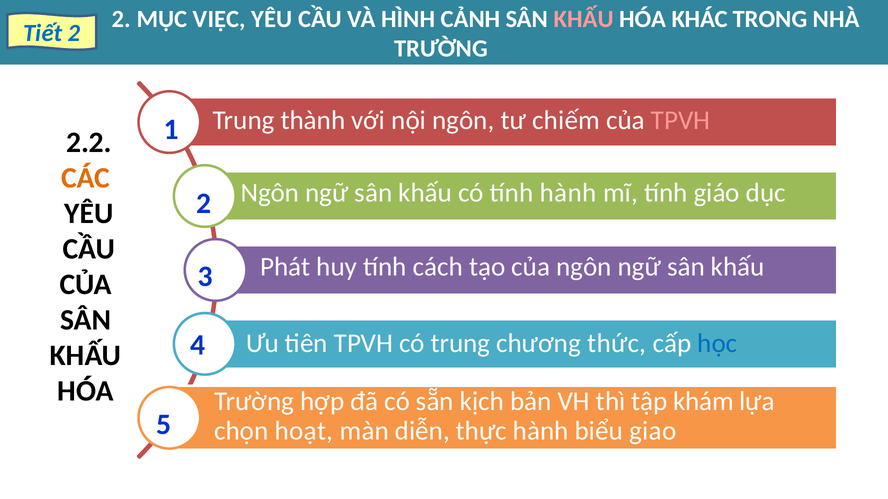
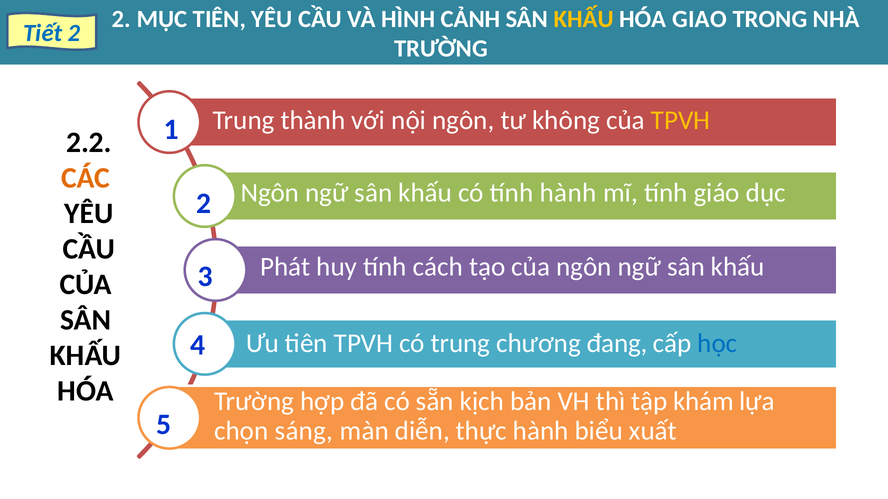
MỤC VIỆC: VIỆC -> TIÊN (219, 19)
KHẤU colour: pink -> yellow (584, 19)
KHÁC: KHÁC -> GIAO (699, 19)
chiếm: chiếm -> không (566, 121)
TPVH colour: pink -> yellow (681, 121)
thức: thức -> đang (617, 344)
hoạt: hoạt -> sáng (304, 431)
giao: giao -> xuất (653, 431)
